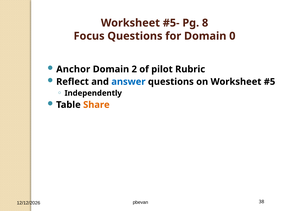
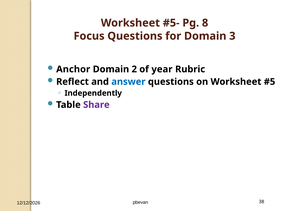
0: 0 -> 3 (232, 36)
pilot: pilot -> year (162, 69)
Share colour: orange -> purple (96, 105)
